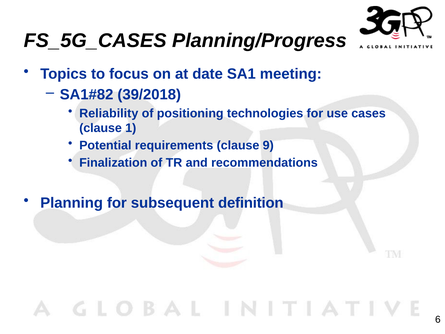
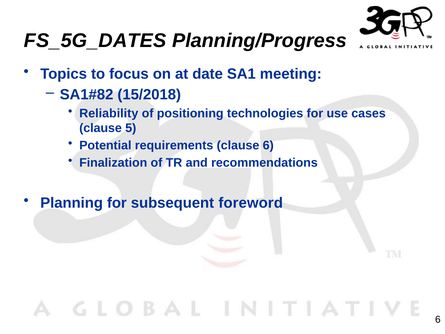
FS_5G_CASES: FS_5G_CASES -> FS_5G_DATES (95, 41)
39/2018: 39/2018 -> 15/2018 (149, 95)
1: 1 -> 5 (131, 128)
clause 9: 9 -> 6 (268, 145)
definition: definition -> foreword (251, 203)
